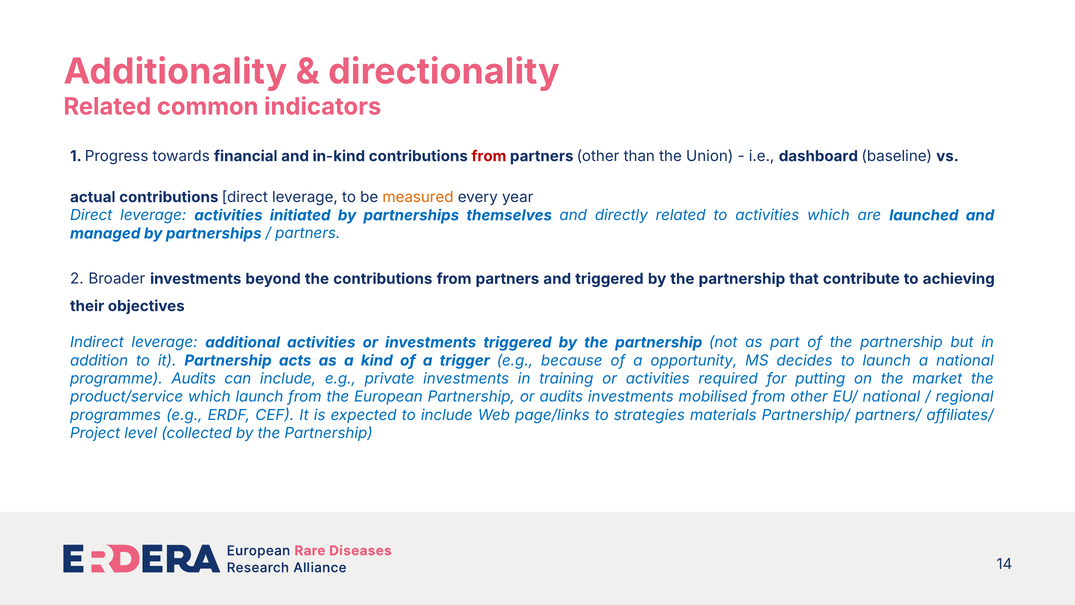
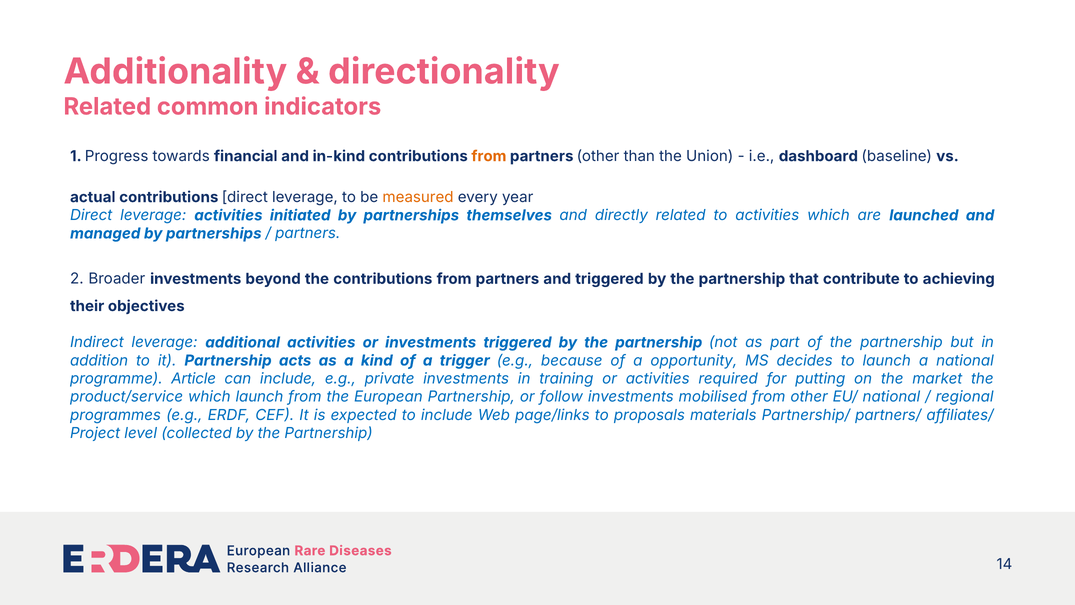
from colour: red -> orange (489, 156)
programme Audits: Audits -> Article (194, 379)
or audits: audits -> follow (561, 397)
strategies: strategies -> proposals (649, 415)
